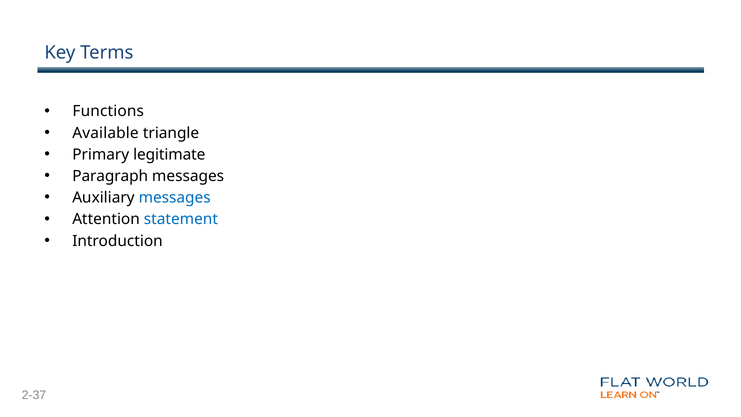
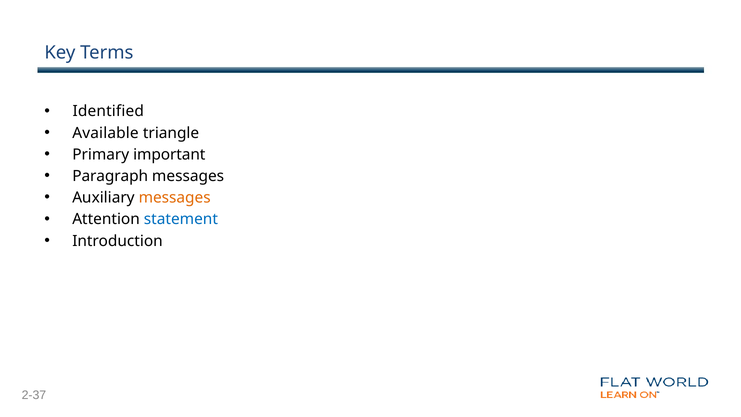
Functions: Functions -> Identified (108, 111)
legitimate: legitimate -> important (169, 155)
messages colour: blue -> orange (175, 198)
